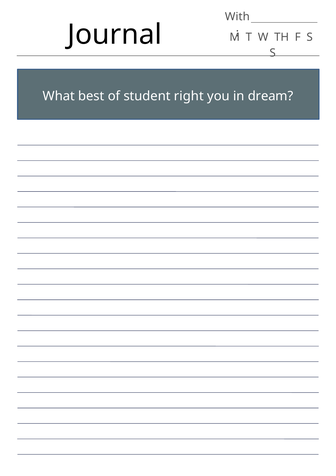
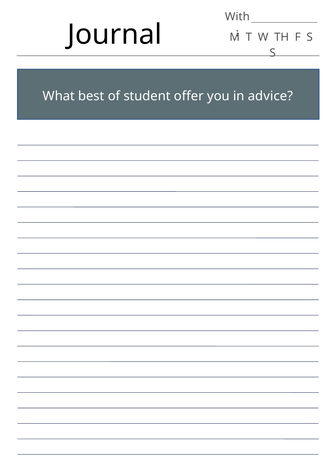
right: right -> offer (189, 96)
dream: dream -> advice (270, 96)
